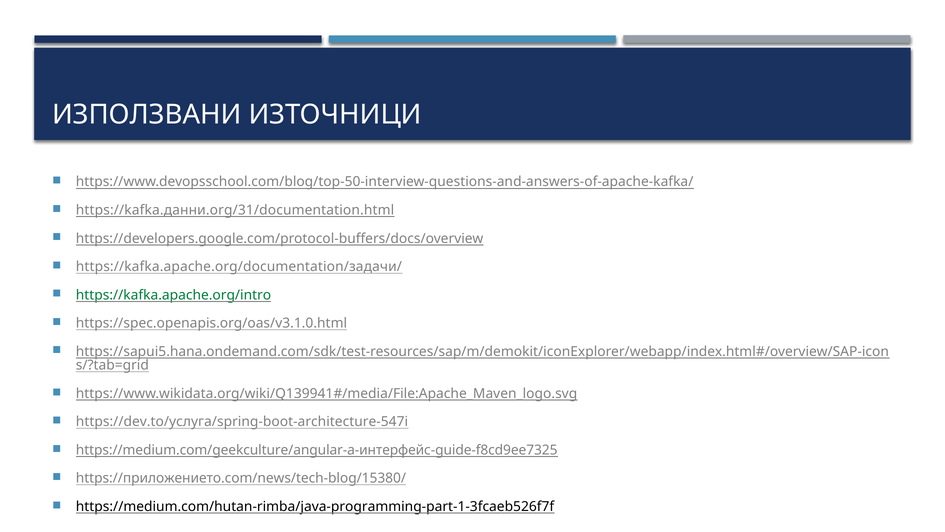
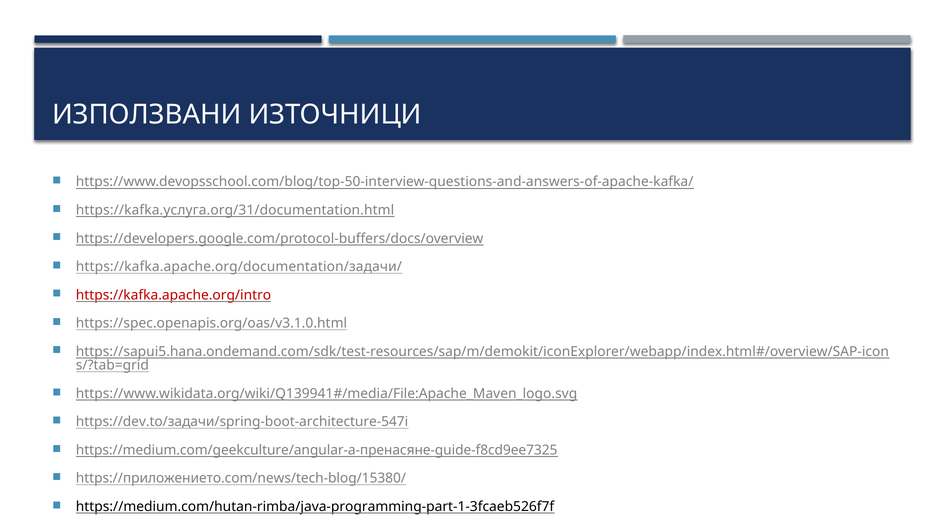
https://kafka.данни.org/31/documentation.html: https://kafka.данни.org/31/documentation.html -> https://kafka.услуга.org/31/documentation.html (235, 210)
https://kafka.apache.org/intro colour: green -> red (174, 295)
https://dev.to/услуга/spring-boot-architecture-547i: https://dev.to/услуга/spring-boot-architecture-547i -> https://dev.to/задачи/spring-boot-architecture-547i (242, 421)
https://medium.com/geekculture/angular-a-интерфейс-guide-f8cd9ee7325: https://medium.com/geekculture/angular-a-интерфейс-guide-f8cd9ee7325 -> https://medium.com/geekculture/angular-a-пренасяне-guide-f8cd9ee7325 (317, 450)
